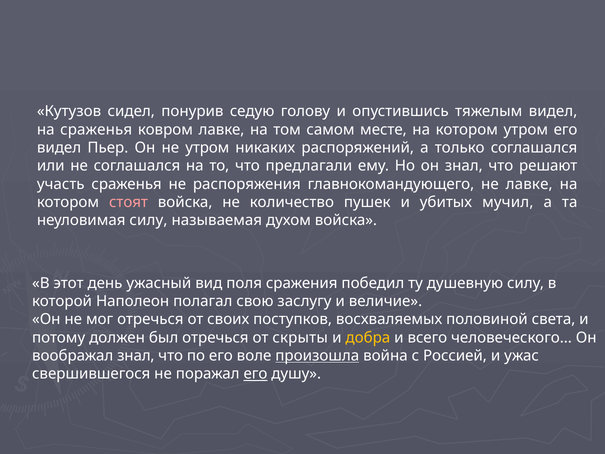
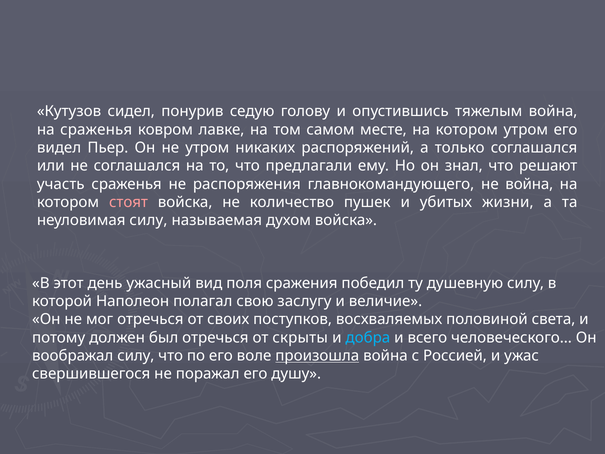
тяжелым видел: видел -> война (553, 111)
не лавке: лавке -> война (529, 184)
мучил: мучил -> жизни (508, 202)
добра colour: yellow -> light blue (368, 337)
воображал знал: знал -> силу (136, 356)
его underline: present -> none (255, 374)
